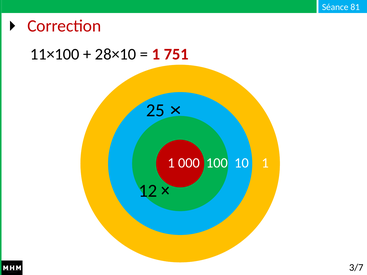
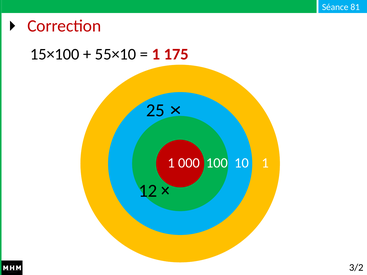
11×100: 11×100 -> 15×100 (55, 54)
28×10: 28×10 -> 55×10 (116, 54)
751: 751 -> 175 (176, 54)
3/7: 3/7 -> 3/2 (356, 268)
